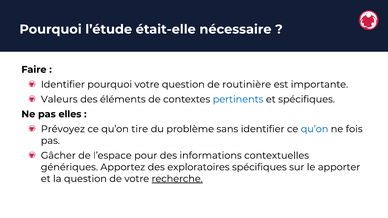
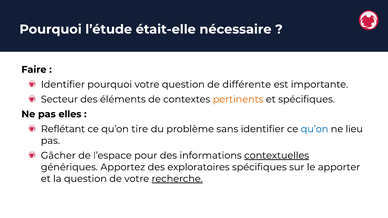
routinière: routinière -> différente (247, 85)
Valeurs: Valeurs -> Secteur (59, 99)
pertinents colour: blue -> orange (238, 99)
Prévoyez: Prévoyez -> Reflétant (63, 129)
fois: fois -> lieu (354, 129)
contextuelles underline: none -> present (277, 156)
